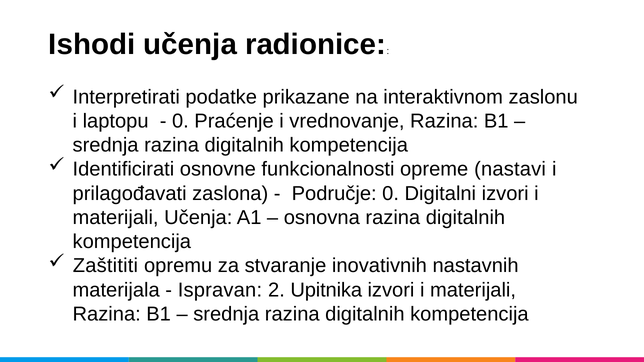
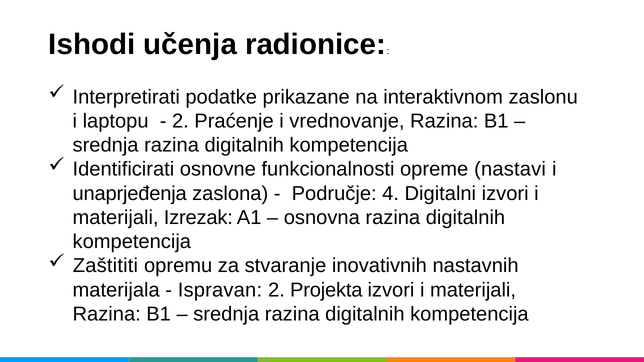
0: 0 -> 2 (180, 121)
prilagođavati: prilagođavati -> unaprjeđenja (130, 194)
Područje 0: 0 -> 4 (391, 194)
materijali Učenja: Učenja -> Izrezak (198, 218)
Upitnika: Upitnika -> Projekta (326, 290)
